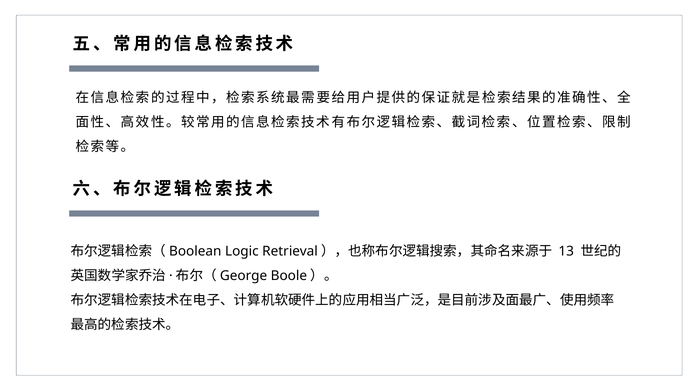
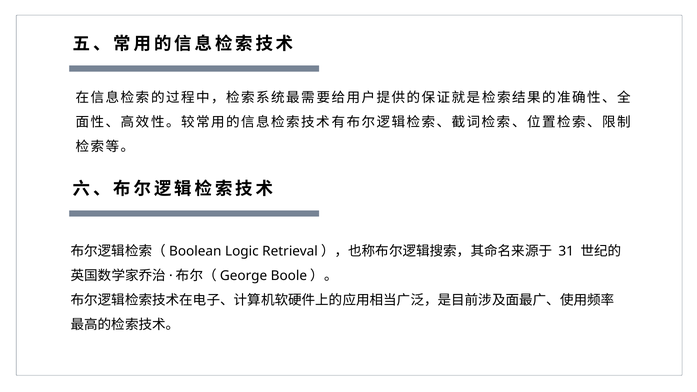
13: 13 -> 31 (566, 251)
